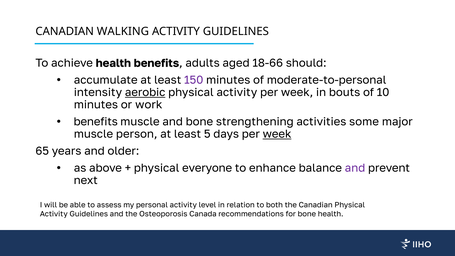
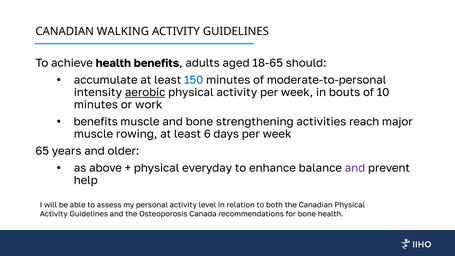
18-66: 18-66 -> 18-65 (268, 63)
150 colour: purple -> blue (194, 80)
some: some -> reach (364, 122)
person: person -> rowing (137, 134)
5: 5 -> 6 (207, 134)
week underline: present -> none (277, 134)
everyone: everyone -> everyday (207, 168)
next: next -> help (86, 180)
